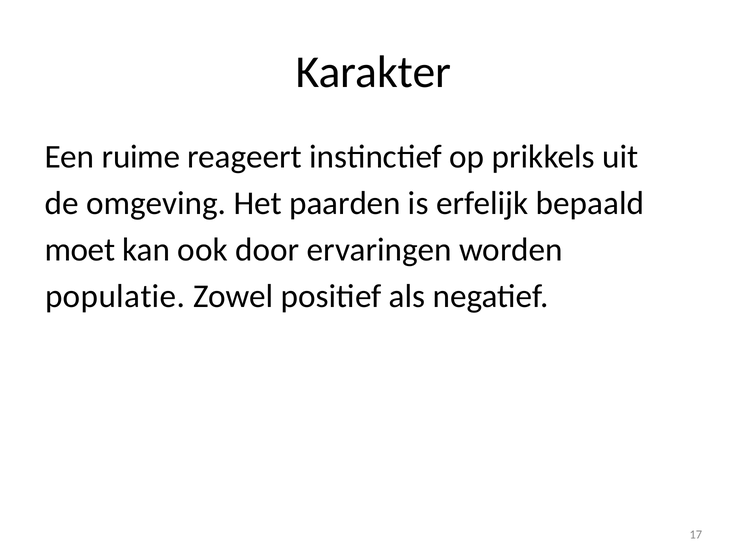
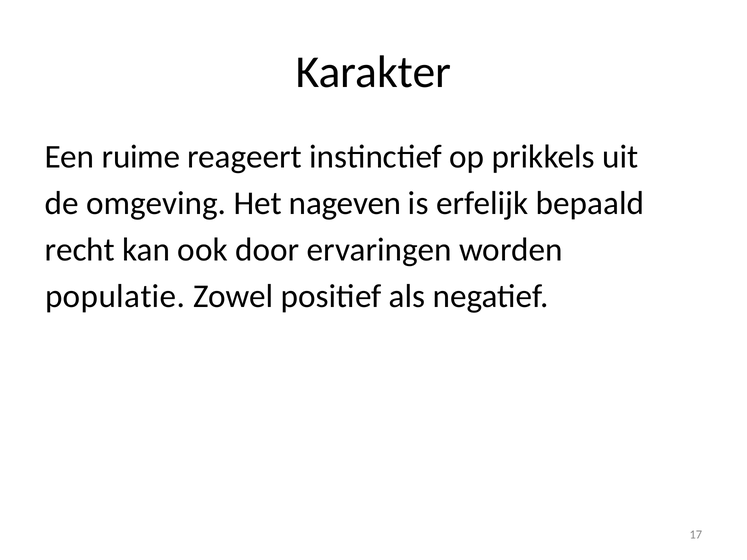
paarden: paarden -> nageven (345, 203)
moet: moet -> recht (80, 250)
